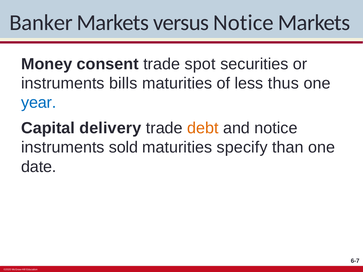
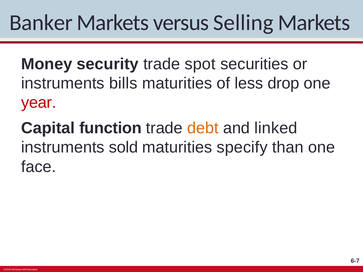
versus Notice: Notice -> Selling (243, 23)
consent: consent -> security (108, 64)
thus: thus -> drop (284, 83)
year colour: blue -> red (39, 103)
delivery: delivery -> function (110, 128)
and notice: notice -> linked (276, 128)
date: date -> face (39, 167)
